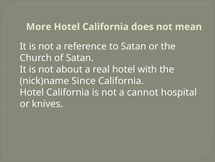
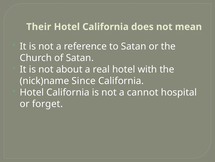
More: More -> Their (39, 27)
knives: knives -> forget (47, 104)
